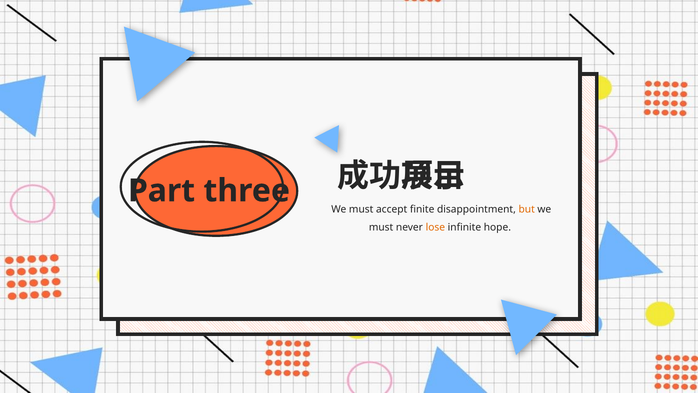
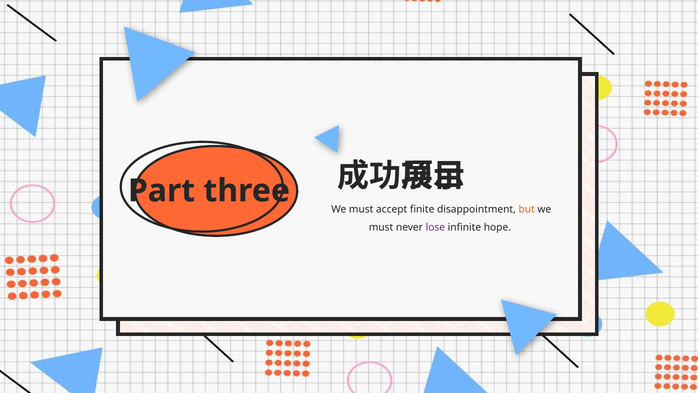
lose colour: orange -> purple (435, 227)
